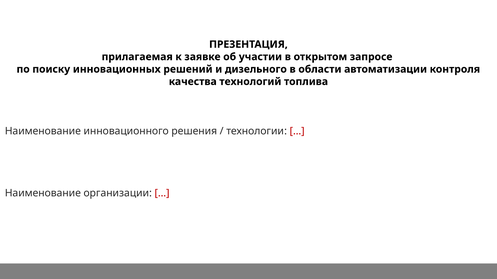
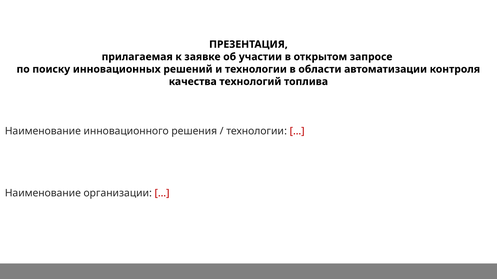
и дизельного: дизельного -> технологии (256, 69)
